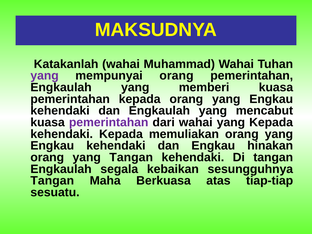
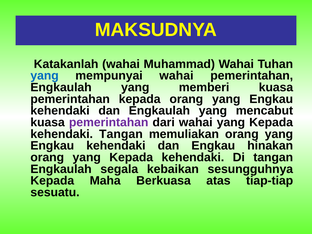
yang colour: purple -> blue (45, 76)
mempunyai orang: orang -> wahai (176, 76)
kehendaki Kepada: Kepada -> Tangan (121, 134)
orang yang Tangan: Tangan -> Kepada (131, 157)
Tangan: Tangan -> Kepada (52, 181)
